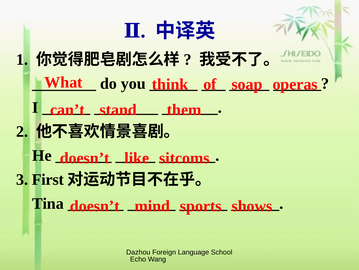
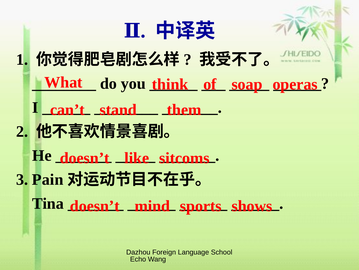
First: First -> Pain (48, 179)
